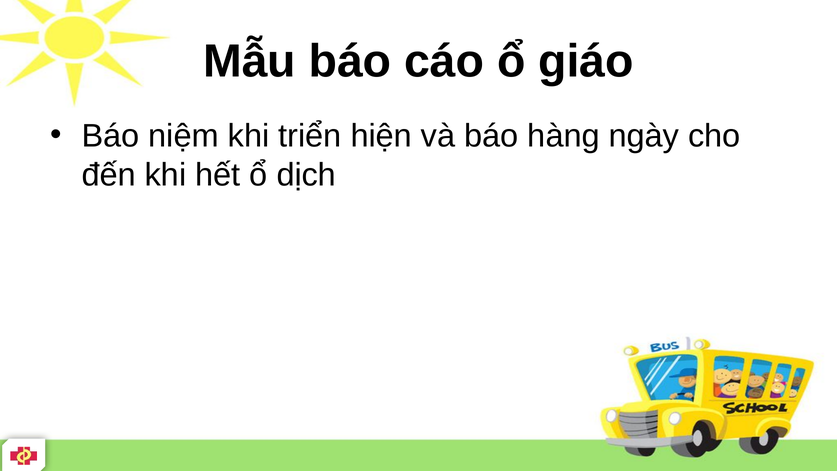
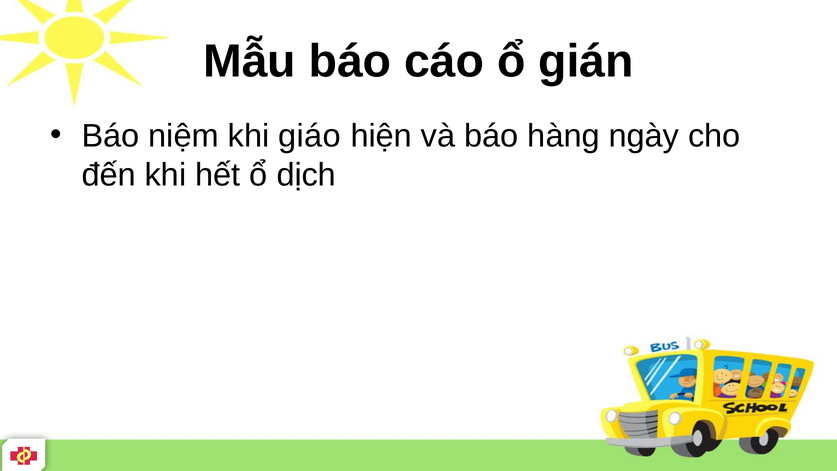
giáo: giáo -> gián (586, 61)
triển: triển -> giáo (310, 136)
